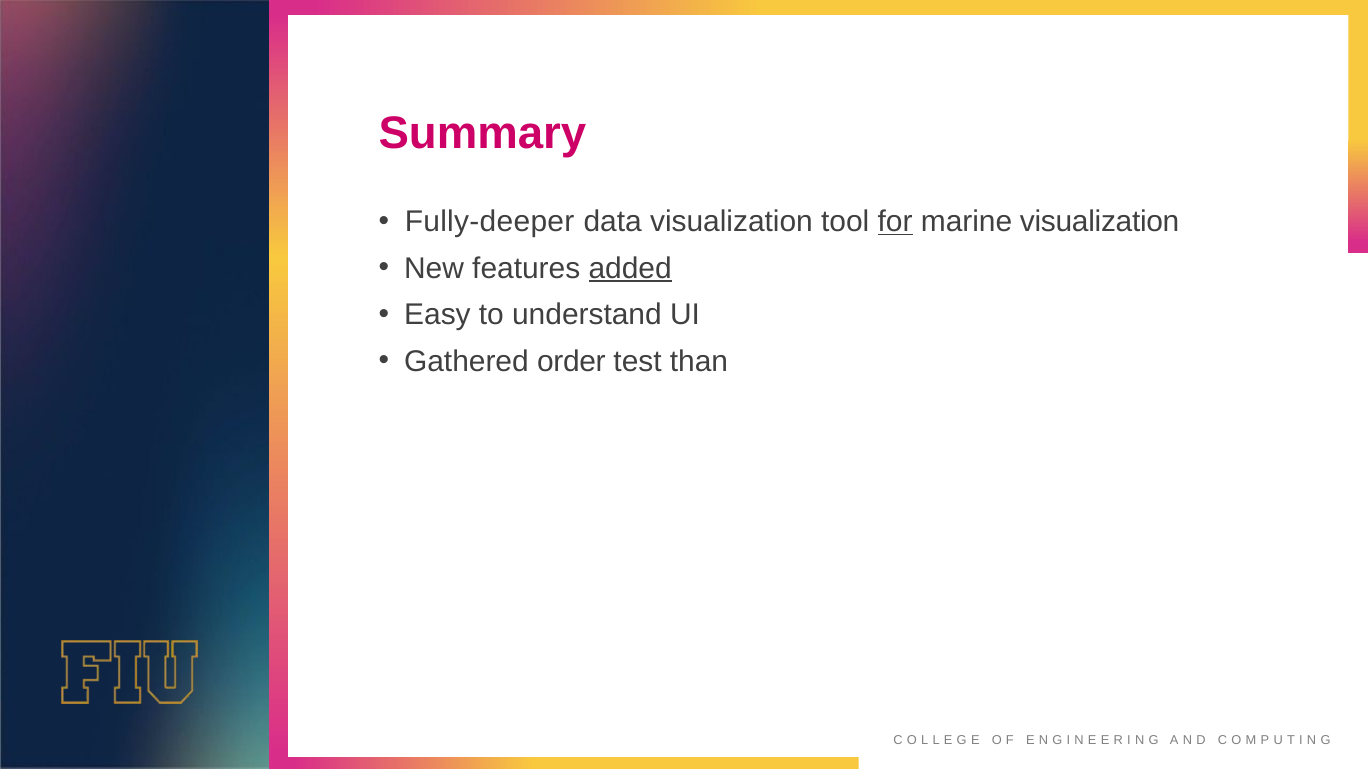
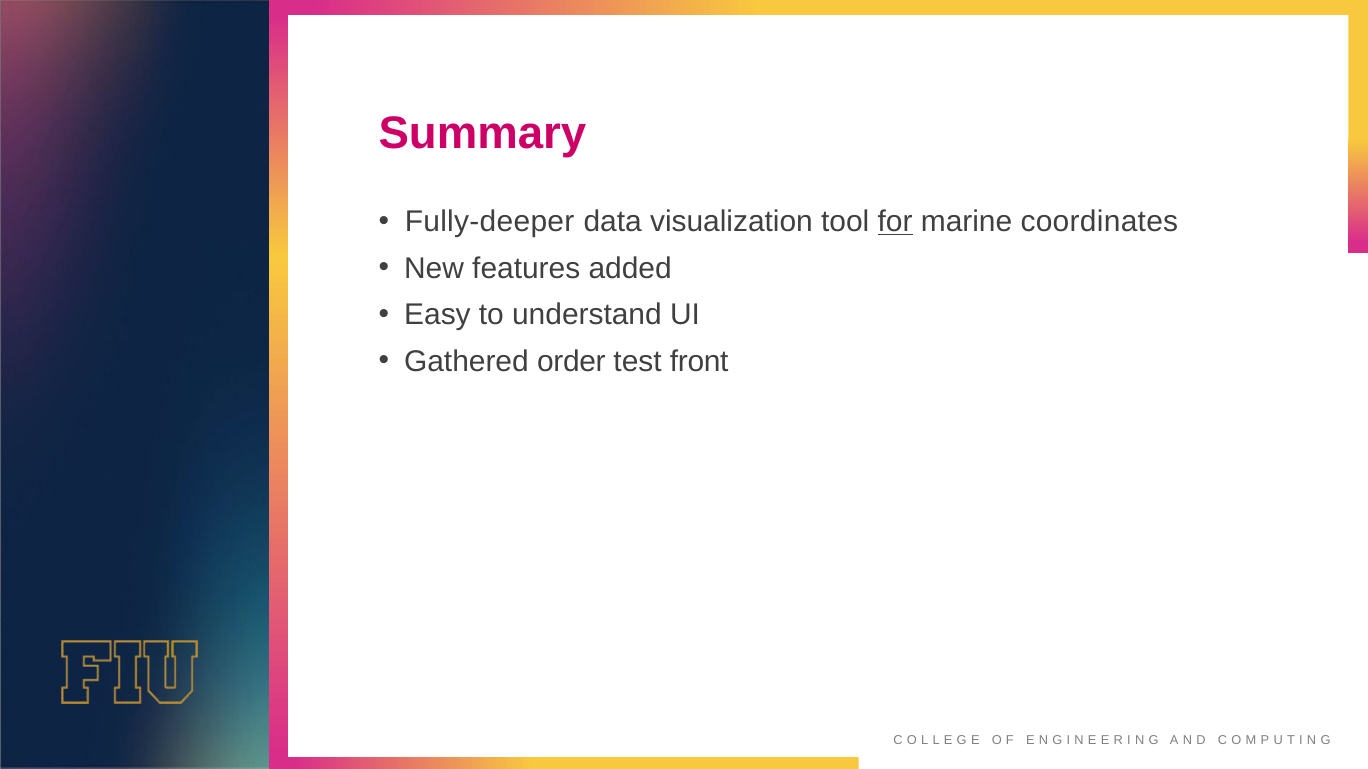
marine visualization: visualization -> coordinates (1099, 222)
added underline: present -> none (630, 268)
than: than -> front (699, 362)
